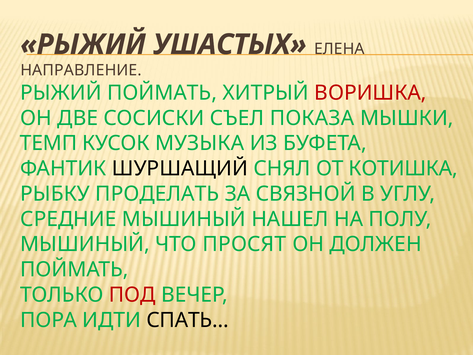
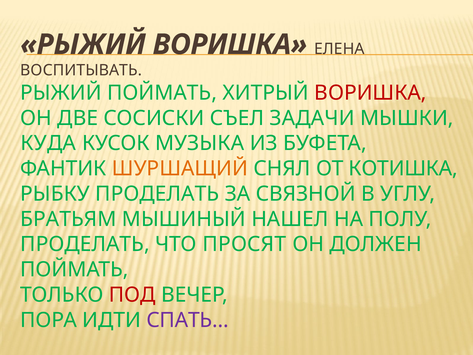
РЫЖИЙ УШАСТЫХ: УШАСТЫХ -> ВОРИШКА (230, 45)
НАПРАВЛЕНИЕ: НАПРАВЛЕНИЕ -> ВОСПИТЫВАТЬ (81, 70)
ПОКАЗА: ПОКАЗА -> ЗАДАЧИ (312, 118)
ТЕМП: ТЕМП -> КУДА (48, 143)
ШУРШАЩИЙ colour: black -> orange (180, 169)
СРЕДНИЕ: СРЕДНИЕ -> БРАТЬЯМ (68, 219)
МЫШИНЫЙ: МЫШИНЫЙ -> ПРОДЕЛАТЬ (85, 244)
СПАТЬ… colour: black -> purple (188, 320)
